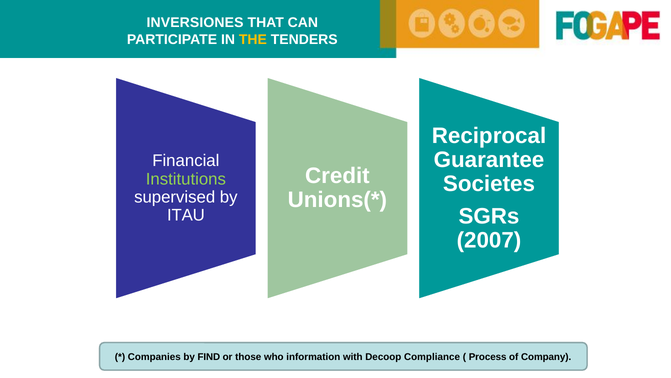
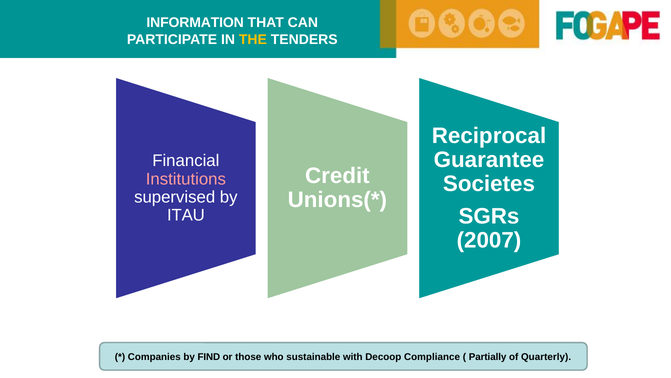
INVERSIONES: INVERSIONES -> INFORMATION (195, 23)
Institutions colour: light green -> pink (186, 179)
information: information -> sustainable (313, 356)
Process: Process -> Partially (488, 356)
Company: Company -> Quarterly (546, 356)
